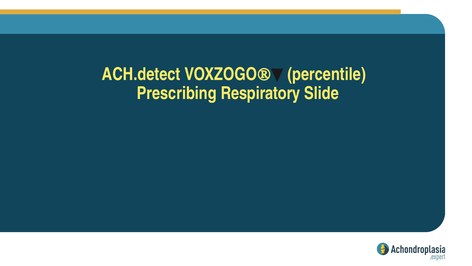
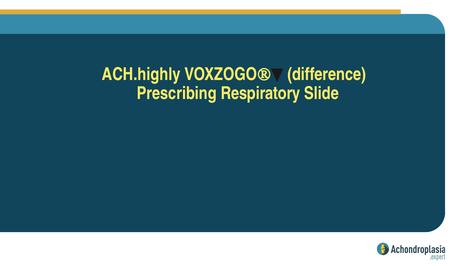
ACH.detect: ACH.detect -> ACH.highly (141, 74)
percentile: percentile -> difference (327, 74)
